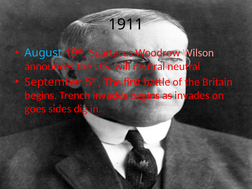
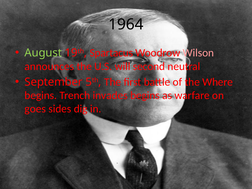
1911: 1911 -> 1964 (126, 24)
August colour: light blue -> light green (43, 53)
will neutral: neutral -> second (149, 66)
Britain: Britain -> Where (218, 82)
as invades: invades -> warfare (192, 95)
